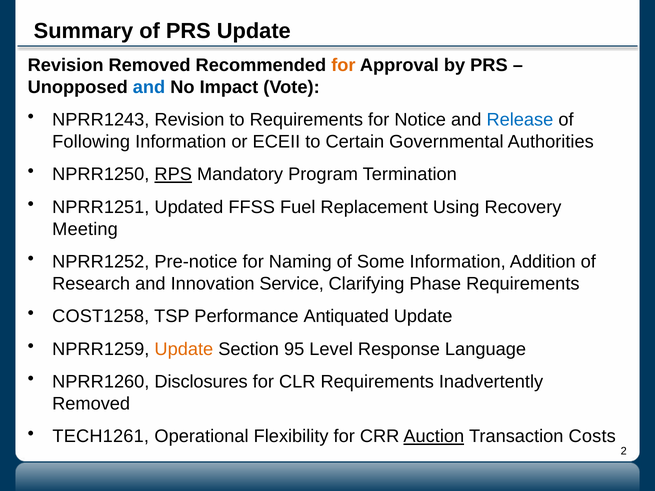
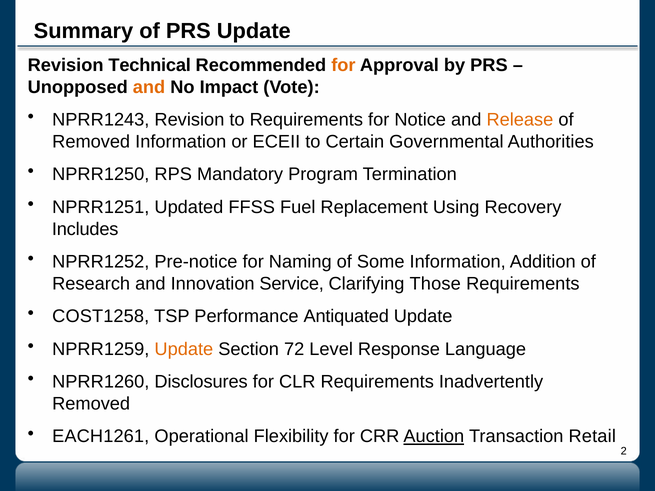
Revision Removed: Removed -> Technical (150, 65)
and colour: blue -> orange (149, 87)
Release colour: blue -> orange (520, 120)
Following: Following -> Removed (91, 142)
RPS underline: present -> none (173, 175)
Meeting: Meeting -> Includes (85, 229)
Phase: Phase -> Those (435, 284)
95: 95 -> 72 (294, 349)
TECH1261: TECH1261 -> EACH1261 (101, 437)
Costs: Costs -> Retail (592, 437)
